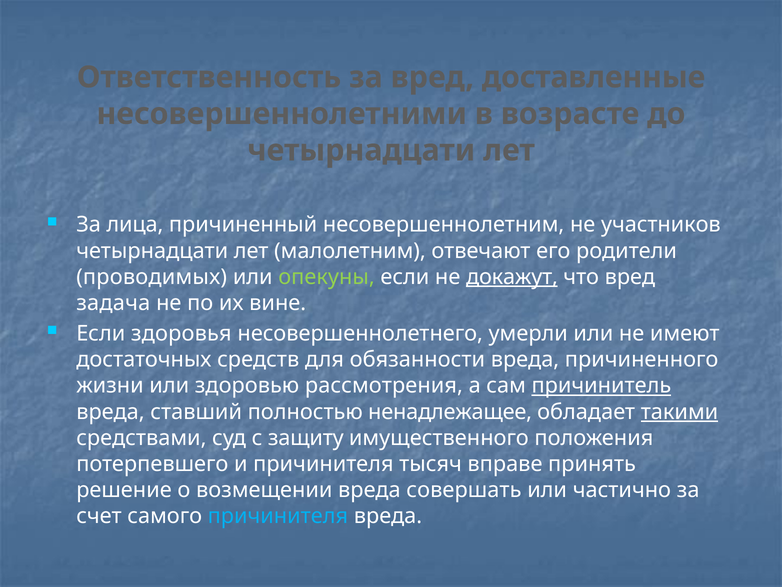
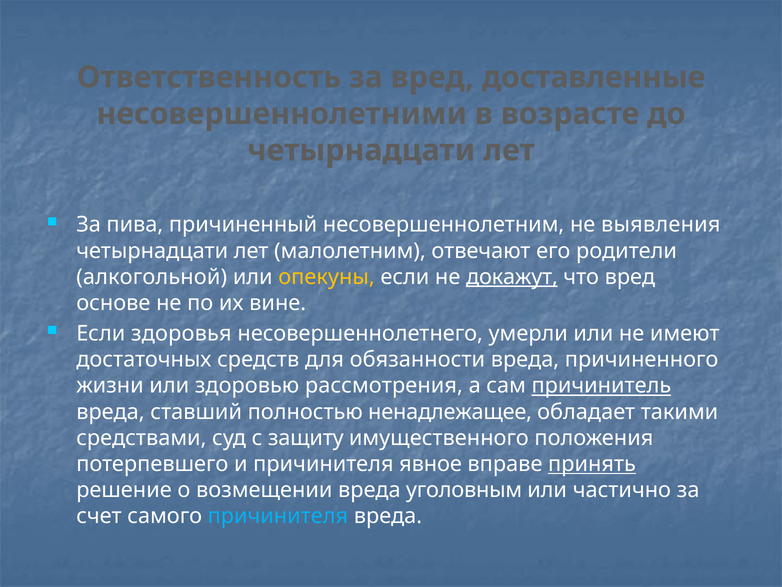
лица: лица -> пива (135, 225)
участников: участников -> выявления (661, 225)
проводимых: проводимых -> алкогольной (152, 277)
опекуны colour: light green -> yellow (327, 277)
задача: задача -> основе (113, 303)
такими underline: present -> none (679, 412)
тысяч: тысяч -> явное (431, 464)
принять underline: none -> present (592, 464)
совершать: совершать -> уголовным (464, 490)
